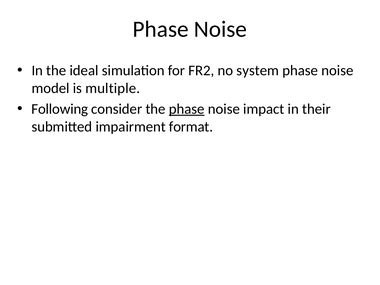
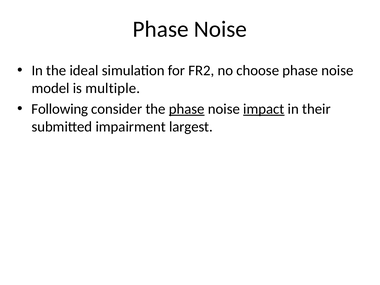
system: system -> choose (258, 71)
impact underline: none -> present (264, 109)
format: format -> largest (191, 127)
